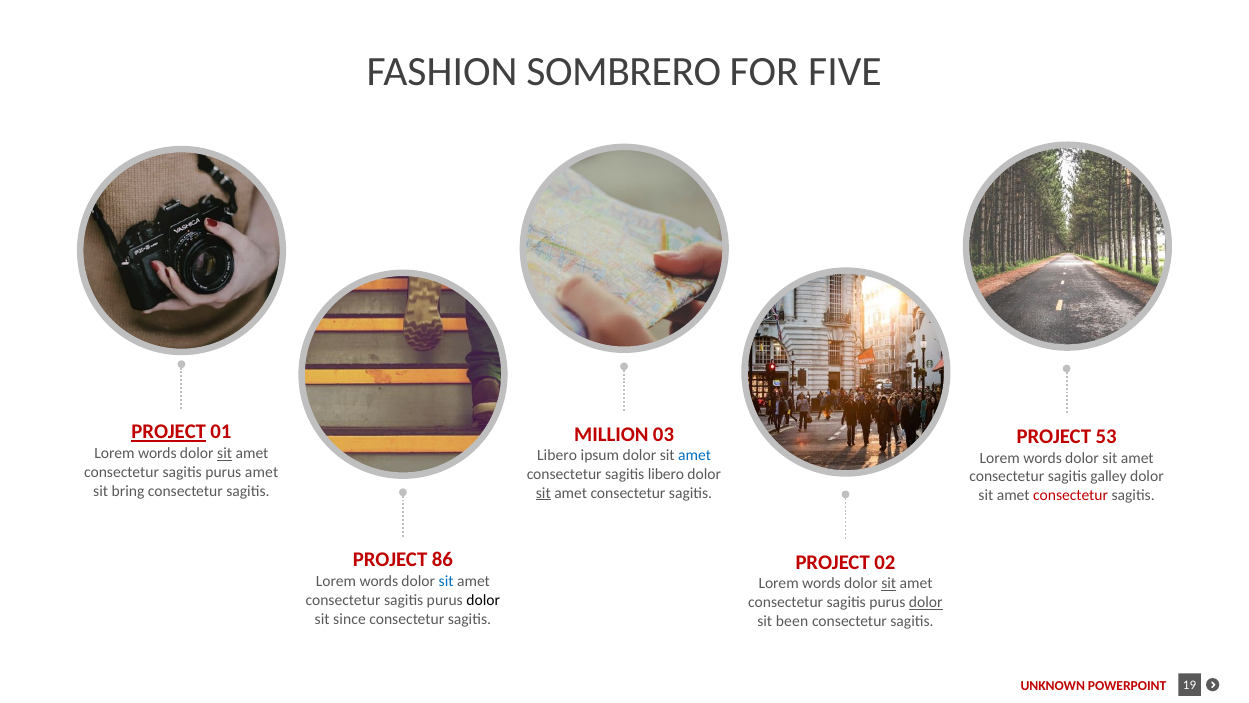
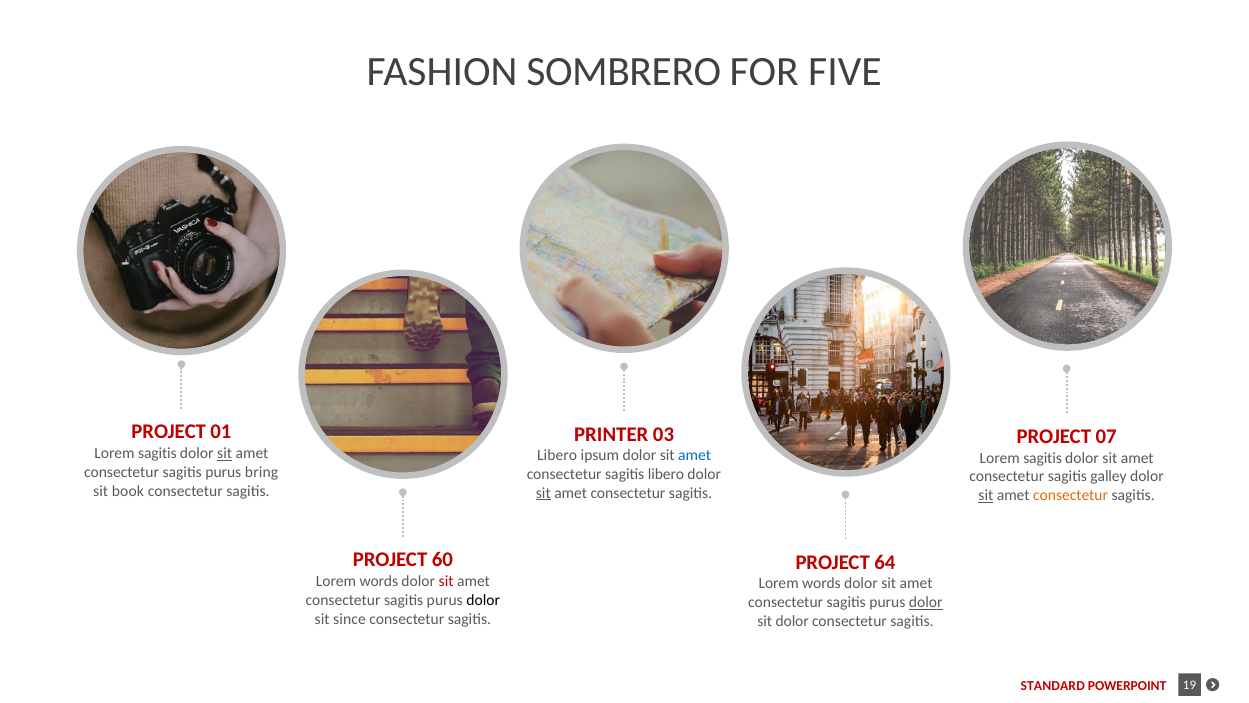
PROJECT underline: present -> none (169, 432)
MILLION: MILLION -> PRINTER (611, 434)
53: 53 -> 07 (1106, 436)
words: words -> sagitis (157, 453)
words: words -> sagitis (1043, 458)
purus amet: amet -> bring (262, 472)
bring: bring -> book (128, 491)
sit underline: none -> present (986, 495)
consectetur colour: red -> orange (1071, 495)
86: 86 -> 60 (442, 560)
02: 02 -> 64 (885, 562)
sit colour: blue -> red (446, 581)
sit underline: present -> none (889, 583)
sit been: been -> dolor (792, 621)
UNKNOWN: UNKNOWN -> STANDARD (1053, 685)
